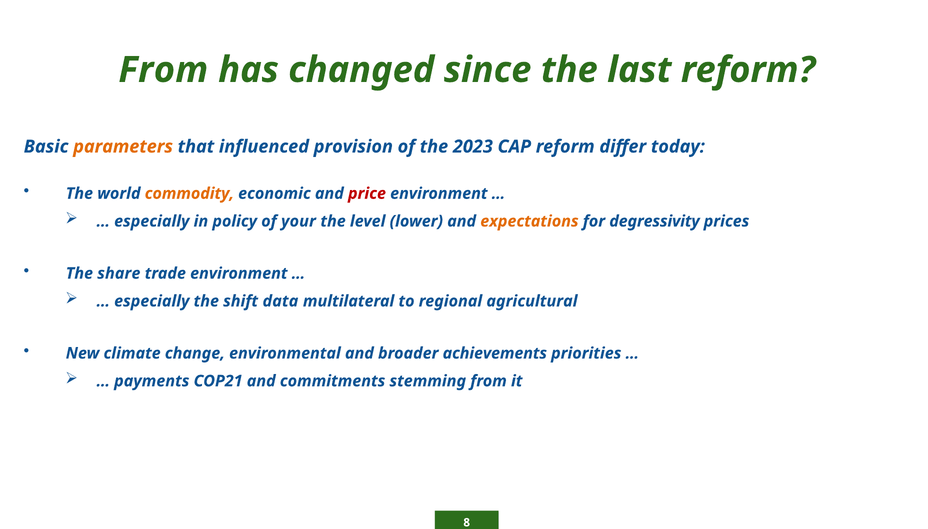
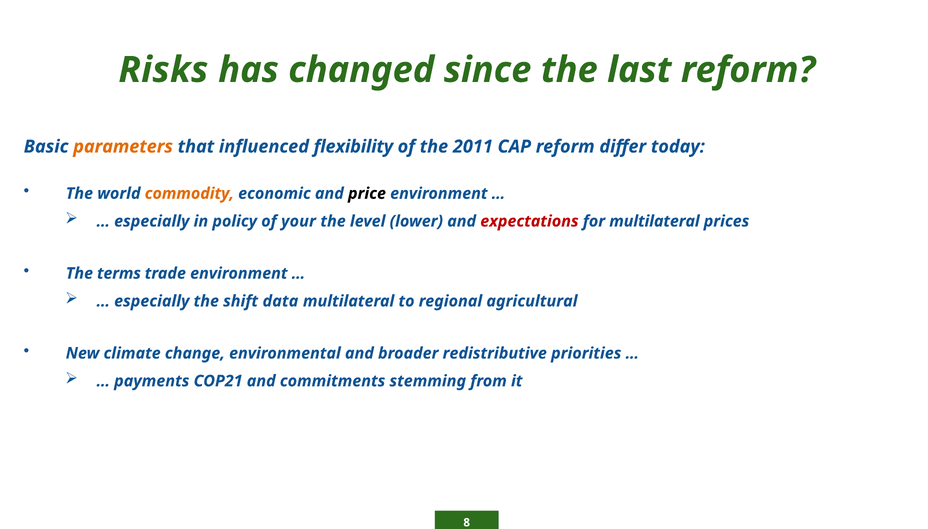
From: From -> Risks (163, 70)
provision: provision -> flexibility (353, 146)
2023: 2023 -> 2011 (473, 146)
price colour: red -> black (367, 193)
expectations colour: orange -> red (529, 221)
for degressivity: degressivity -> multilateral (654, 221)
share: share -> terms (119, 273)
achievements: achievements -> redistributive (495, 353)
